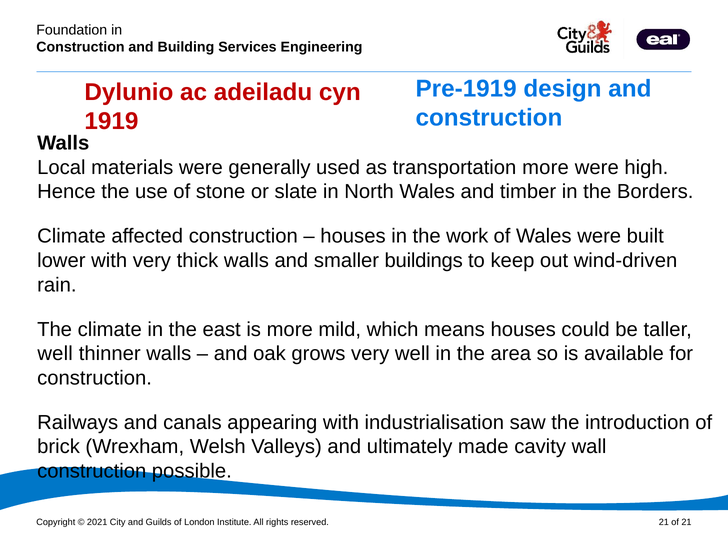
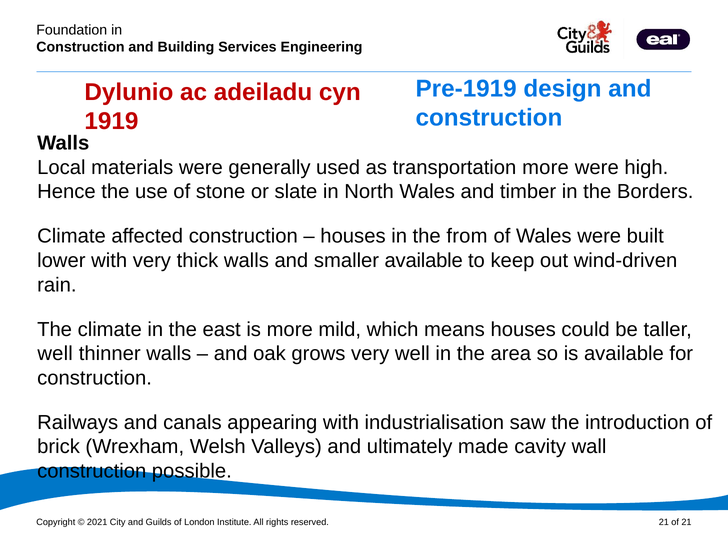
work: work -> from (467, 236)
smaller buildings: buildings -> available (424, 261)
